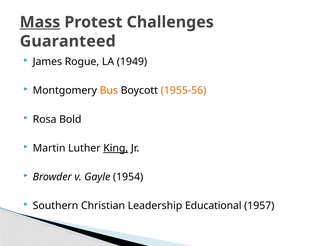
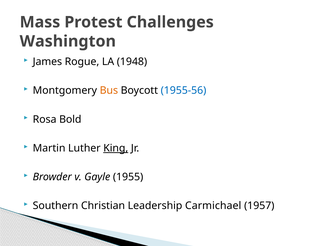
Mass underline: present -> none (40, 22)
Guaranteed: Guaranteed -> Washington (68, 41)
1949: 1949 -> 1948 (132, 62)
1955-56 colour: orange -> blue (184, 91)
1954: 1954 -> 1955 (128, 177)
Educational: Educational -> Carmichael (213, 206)
